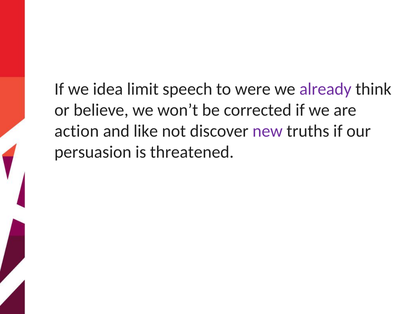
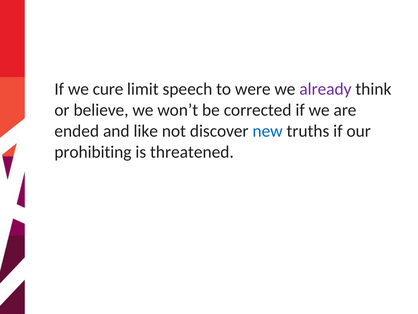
idea: idea -> cure (108, 89)
action: action -> ended (77, 131)
new colour: purple -> blue (268, 131)
persuasion: persuasion -> prohibiting (93, 152)
